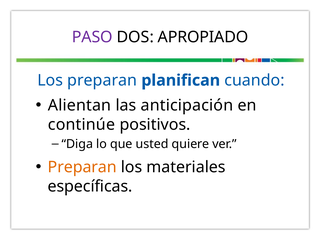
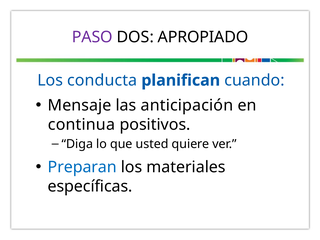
Los preparan: preparan -> conducta (102, 80)
Alientan: Alientan -> Mensaje (80, 105)
continúe: continúe -> continua (81, 125)
Preparan colour: orange -> blue (82, 167)
